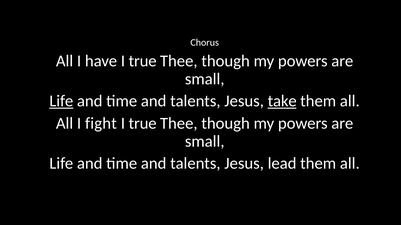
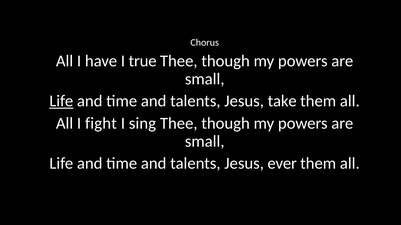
take underline: present -> none (282, 101)
true: true -> sing (142, 124)
lead: lead -> ever (282, 164)
